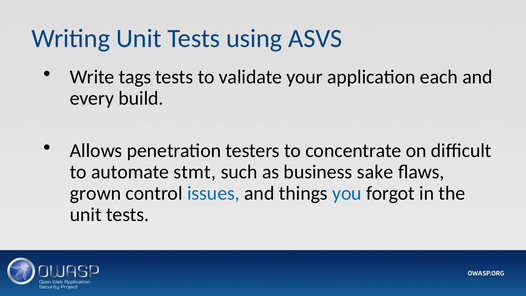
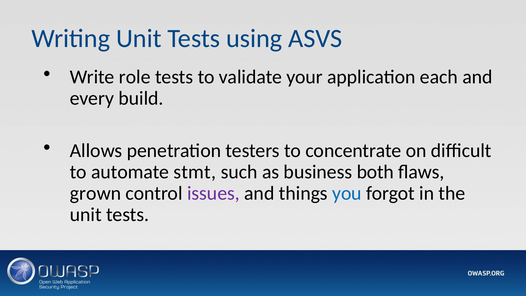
tags: tags -> role (135, 77)
sake: sake -> both (375, 172)
issues colour: blue -> purple (213, 193)
